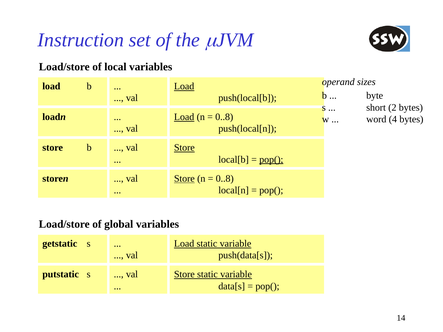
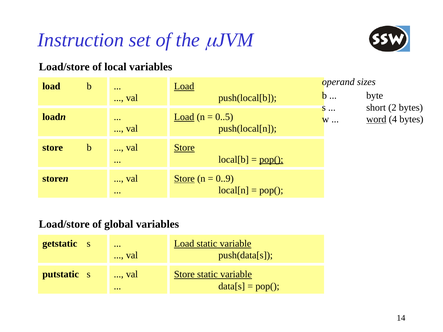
0..8: 0..8 -> 0..5 (224, 117)
word underline: none -> present (376, 119)
0..8: 0..8 -> 0..9 (225, 179)
